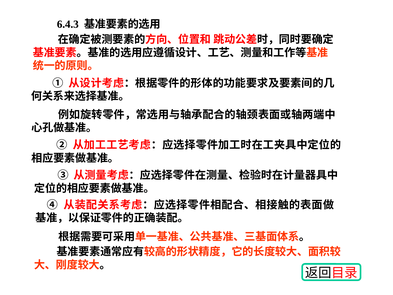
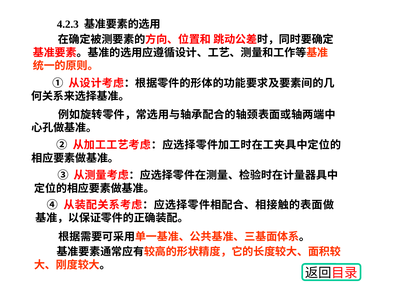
6.4.3: 6.4.3 -> 4.2.3 (68, 24)
